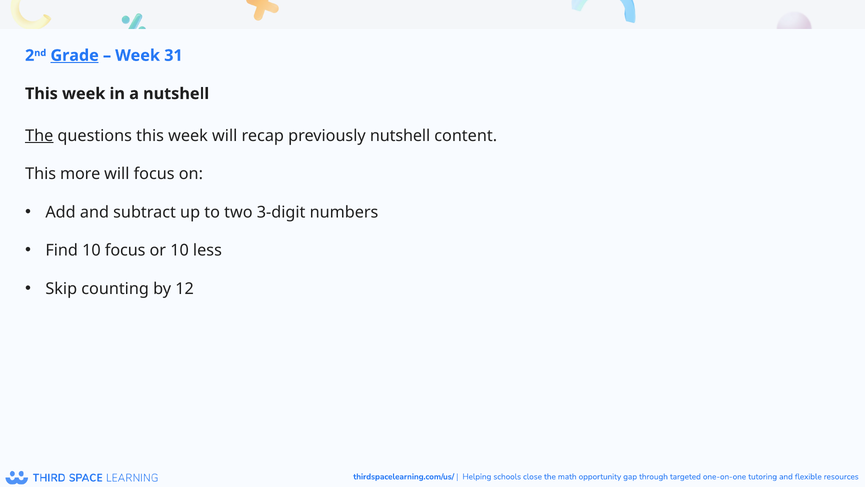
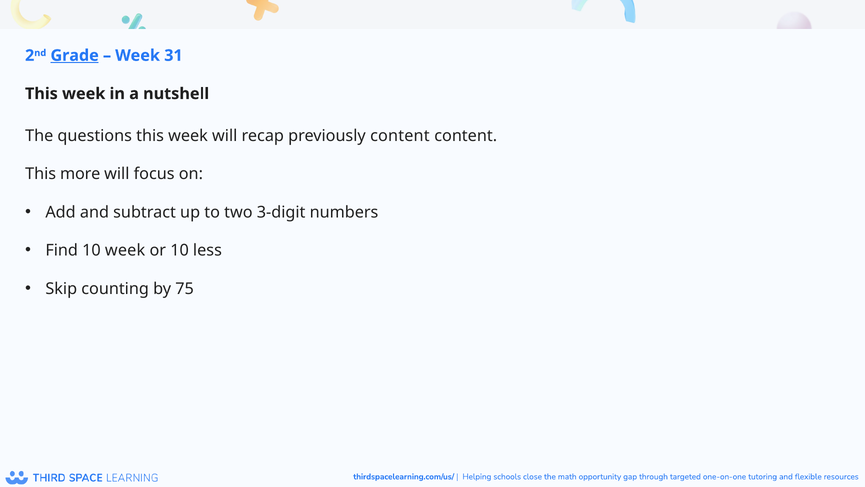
The underline: present -> none (39, 136)
previously nutshell: nutshell -> content (400, 136)
10 focus: focus -> week (125, 250)
12: 12 -> 75 (185, 288)
